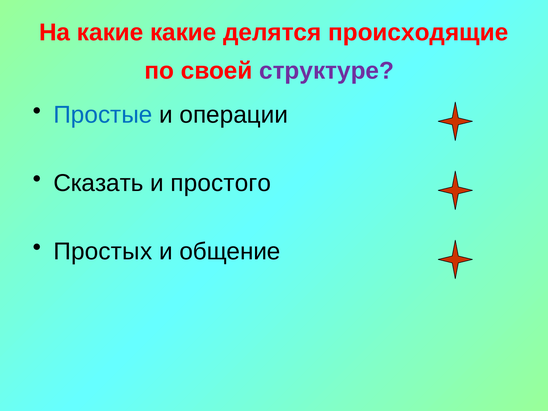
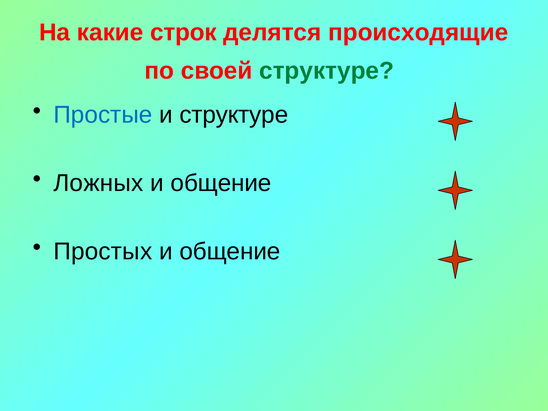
какие какие: какие -> строк (183, 32)
структуре colour: purple -> green (327, 71)
и операции: операции -> структуре (234, 115)
Сказать: Сказать -> Ложных (98, 183)
простого: простого -> общение (221, 183)
